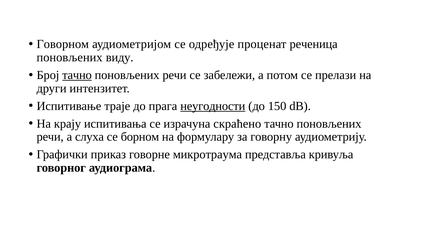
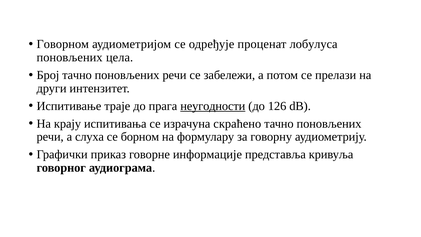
реченица: реченица -> лобулуса (314, 44)
виду: виду -> цела (120, 57)
тачно underline: present -> none (77, 75)
150: 150 -> 126 (277, 106)
микротраума: микротраума -> информације (207, 154)
